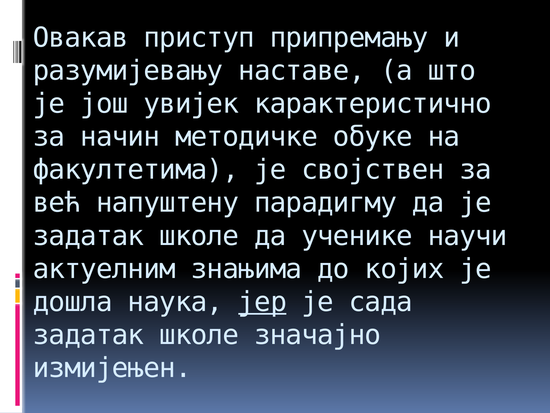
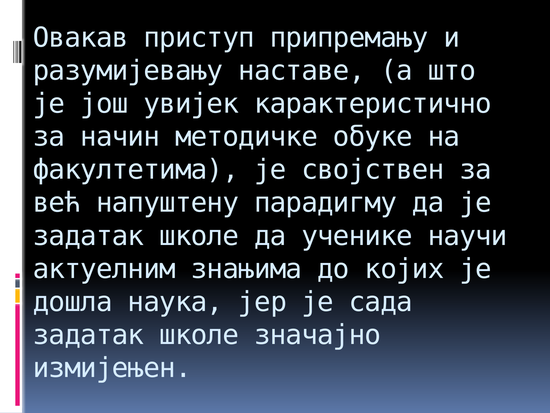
јер underline: present -> none (262, 302)
